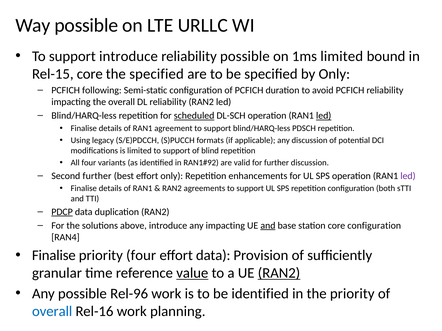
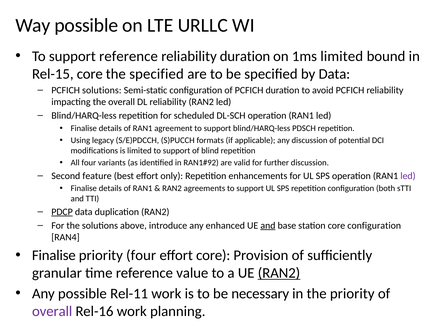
support introduce: introduce -> reference (128, 56)
reliability possible: possible -> duration (245, 56)
by Only: Only -> Data (334, 74)
PCFICH following: following -> solutions (102, 90)
scheduled underline: present -> none (194, 116)
led underline: present -> none (324, 116)
Second further: further -> feature (97, 176)
any impacting: impacting -> enhanced (225, 226)
effort data: data -> core (213, 256)
value underline: present -> none (192, 273)
Rel-96: Rel-96 -> Rel-11 (129, 294)
be identified: identified -> necessary (260, 294)
overall colour: blue -> purple (52, 312)
